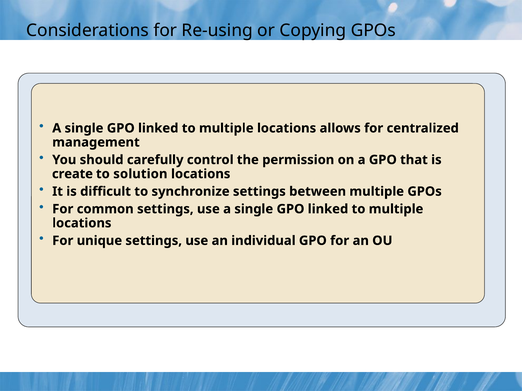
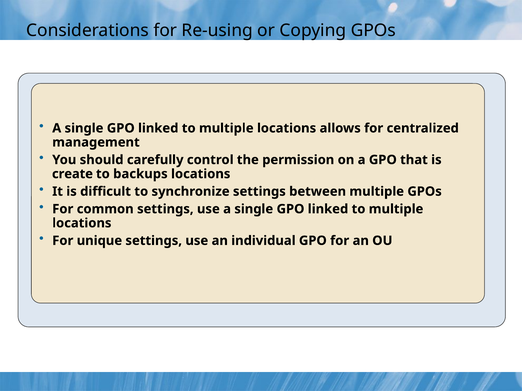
solution: solution -> backups (140, 174)
